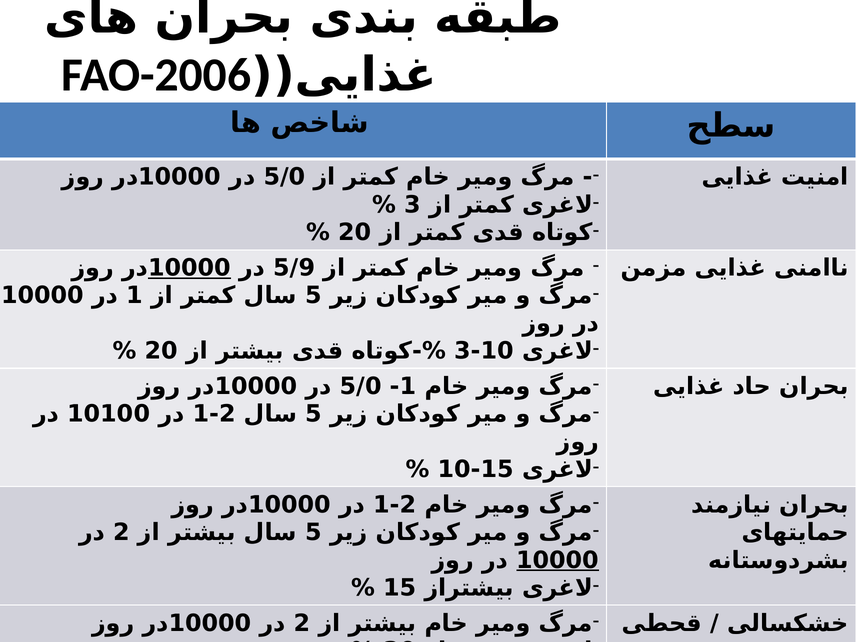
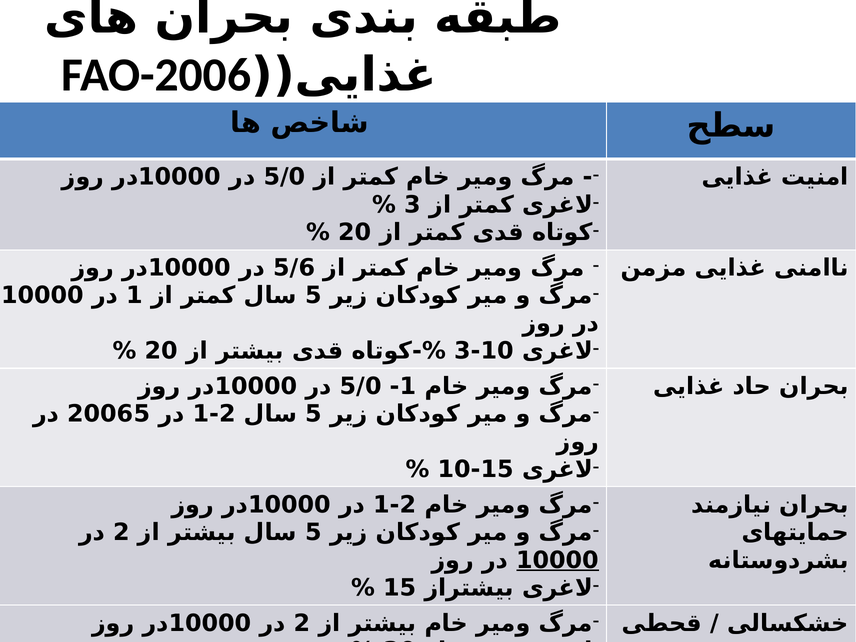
10000 underline: present -> none (189, 268)
5/9: 5/9 -> 5/6 (294, 268)
10100: 10100 -> 20065 (109, 414)
